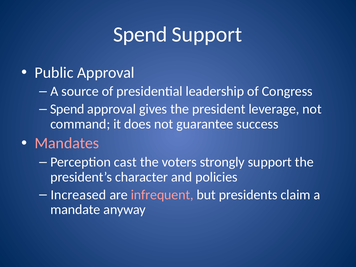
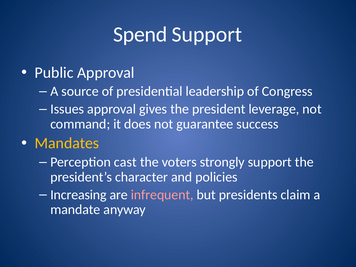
Spend: Spend -> Issues (67, 109)
Mandates colour: pink -> yellow (67, 143)
Increased: Increased -> Increasing (78, 195)
